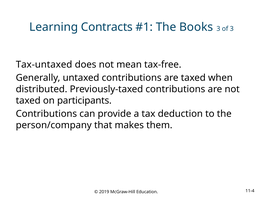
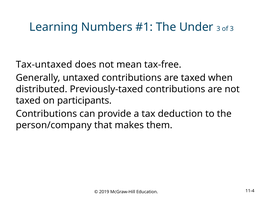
Contracts: Contracts -> Numbers (107, 27)
Books: Books -> Under (196, 27)
